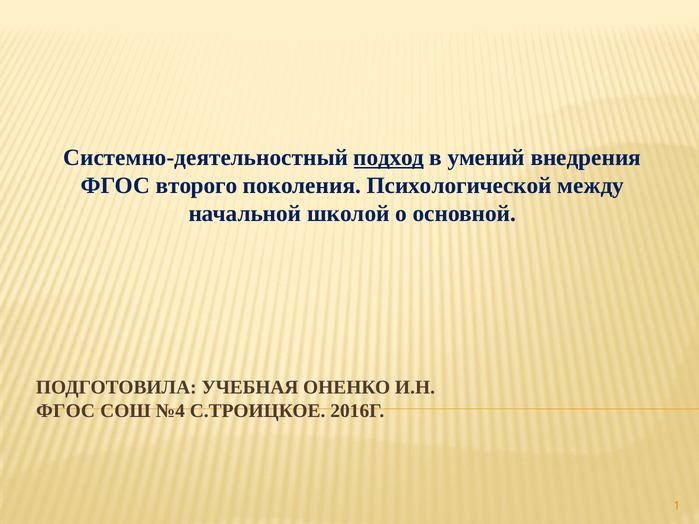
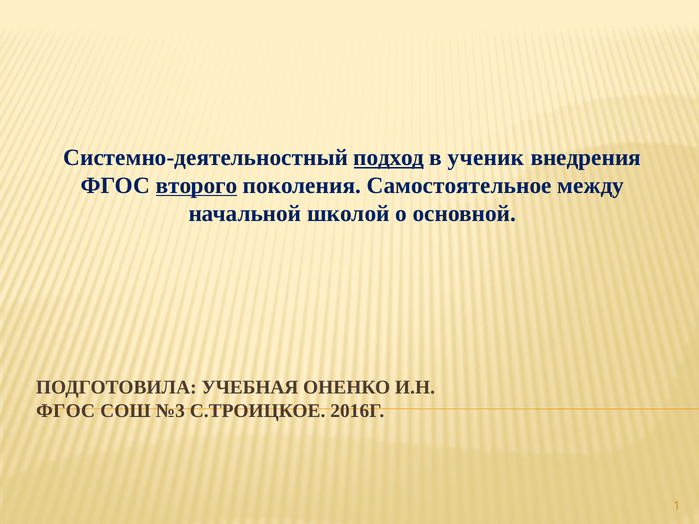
умений: умений -> ученик (486, 158)
второго underline: none -> present (197, 186)
Психологической: Психологической -> Самостоятельное (459, 186)
№4: №4 -> №3 (170, 411)
